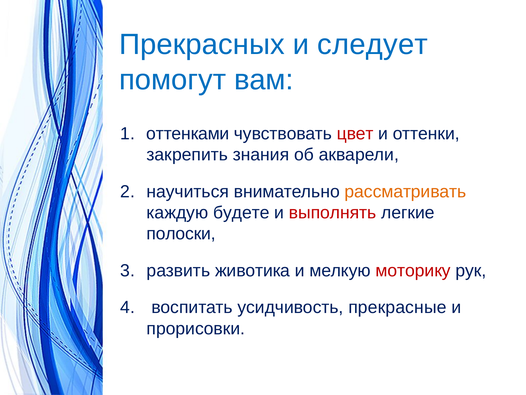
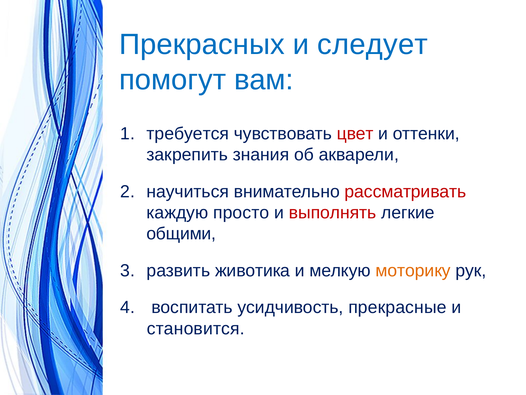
оттенками: оттенками -> требуется (188, 134)
рассматривать colour: orange -> red (405, 191)
будете: будете -> просто (241, 212)
полоски: полоски -> общими (181, 234)
моторику colour: red -> orange (413, 270)
прорисовки: прорисовки -> становится (196, 328)
